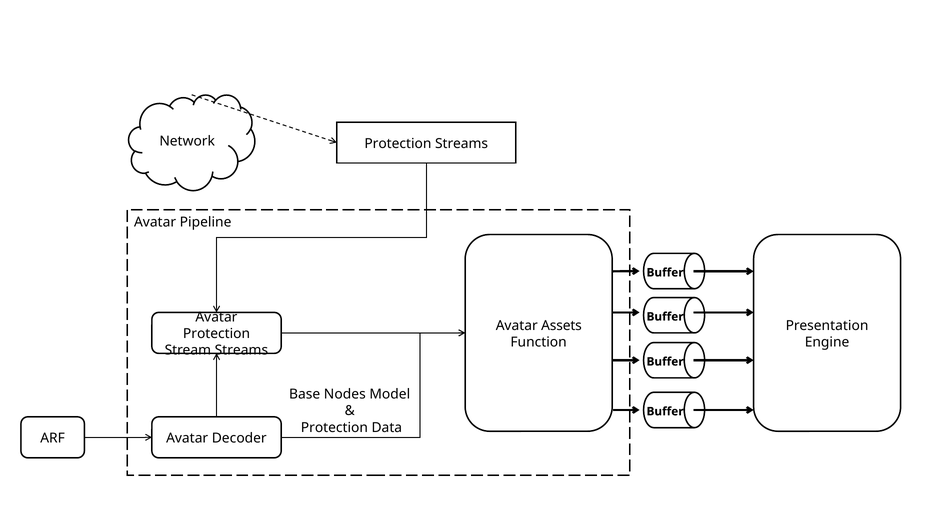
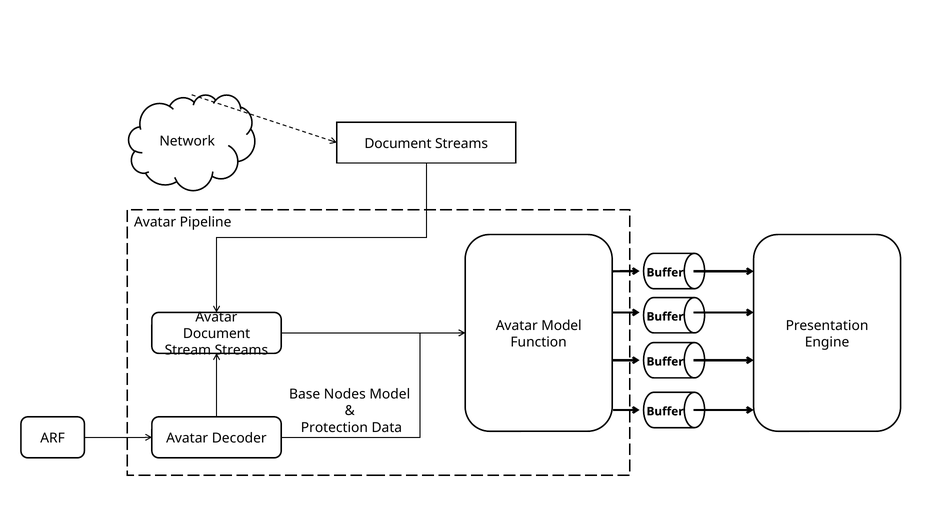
Network Protection: Protection -> Document (398, 144)
Avatar Assets: Assets -> Model (561, 326)
Protection: Protection -> Document (217, 334)
